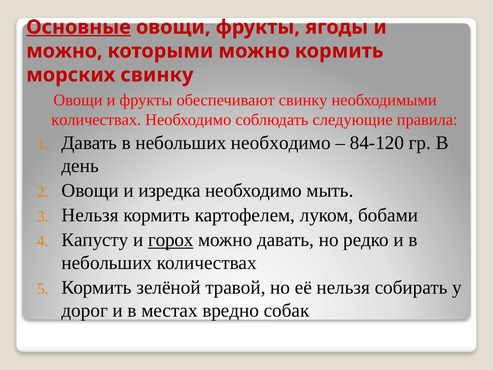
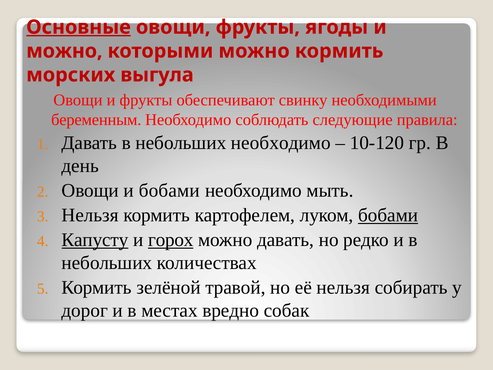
морских свинку: свинку -> выгула (157, 75)
количествах: количествах -> беременным (96, 120)
84-120: 84-120 -> 10-120 (377, 143)
и изредка: изредка -> бобами (169, 190)
бобами underline: none -> present (388, 215)
Капусту underline: none -> present (95, 240)
